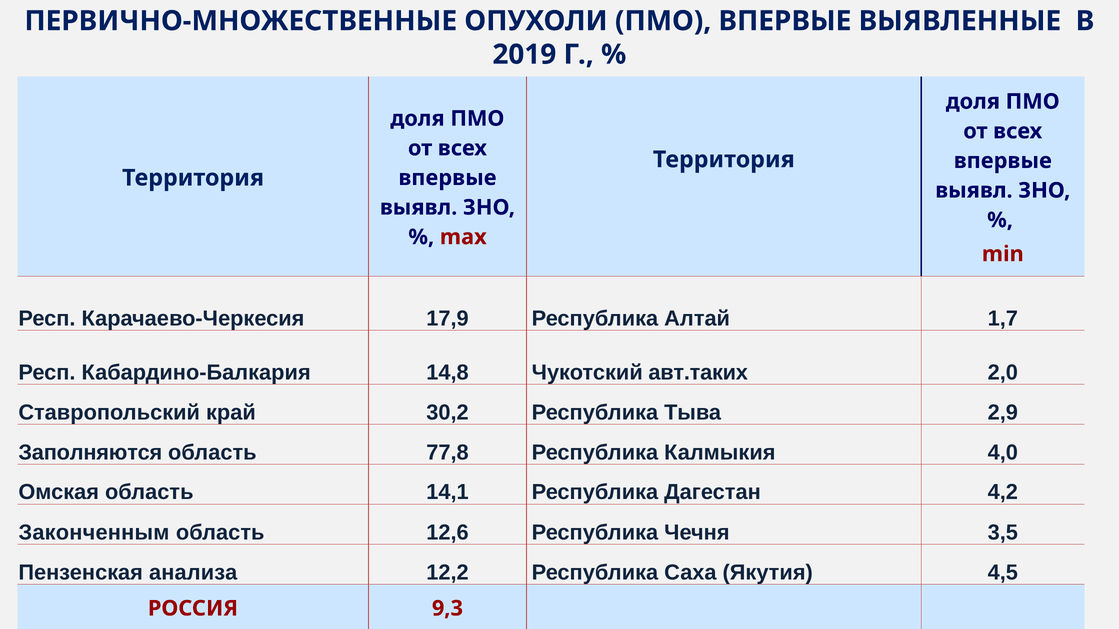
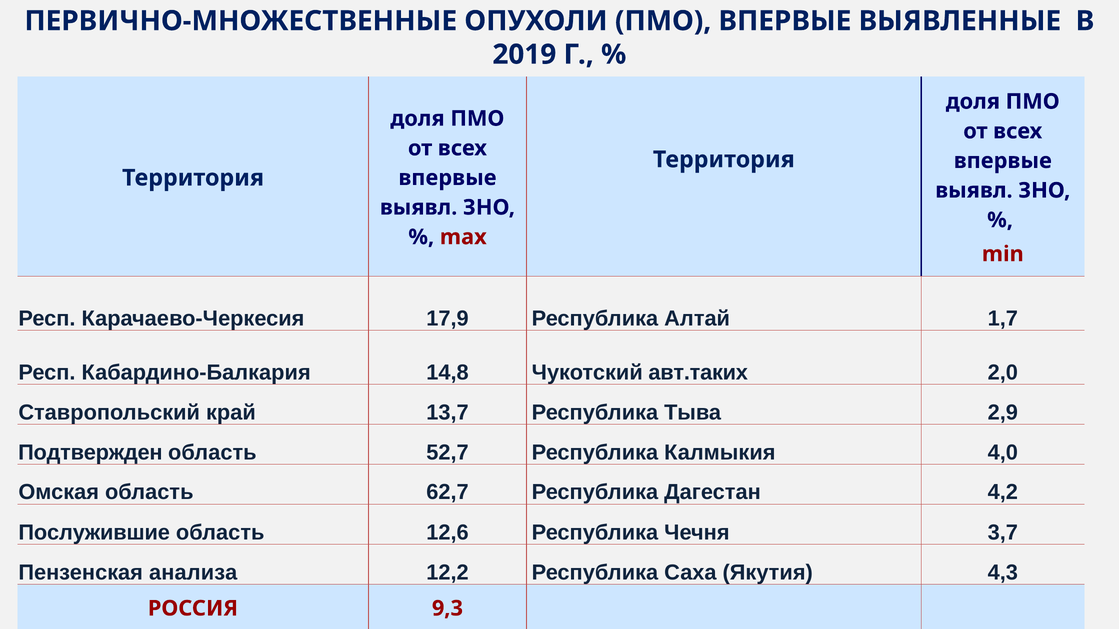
30,2: 30,2 -> 13,7 (447, 413)
Заполняются: Заполняются -> Подтвержден (90, 453)
77,8: 77,8 -> 52,7 (447, 453)
14,1: 14,1 -> 62,7 (447, 493)
Законченным: Законченным -> Послужившие (94, 533)
3,5: 3,5 -> 3,7 (1003, 533)
4,5: 4,5 -> 4,3 (1003, 573)
